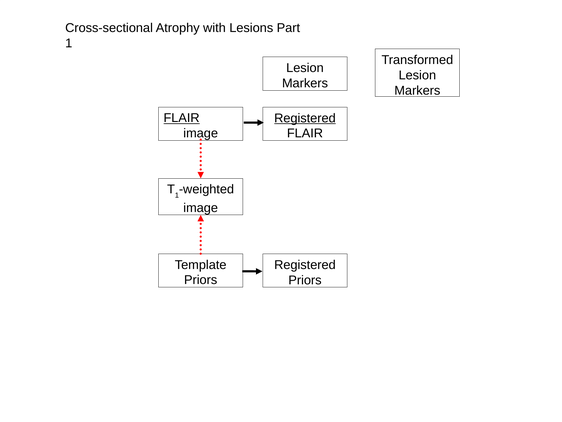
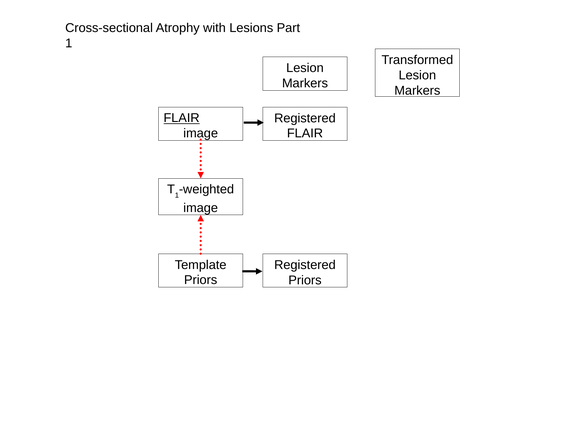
Registered underline: present -> none (305, 118)
